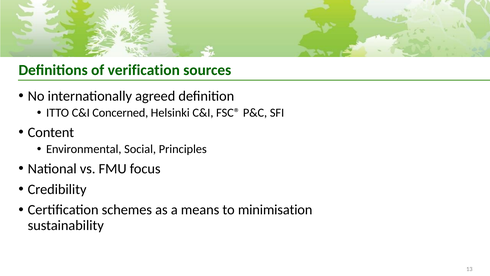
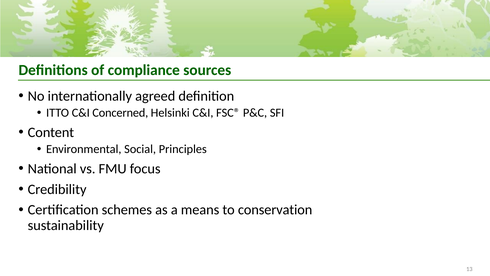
verification: verification -> compliance (144, 70)
minimisation: minimisation -> conservation (275, 210)
